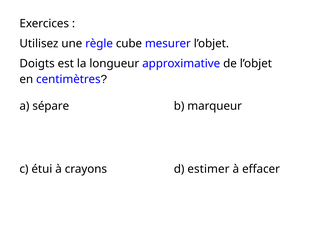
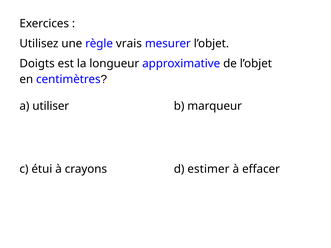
cube: cube -> vrais (129, 44)
sépare: sépare -> utiliser (51, 106)
